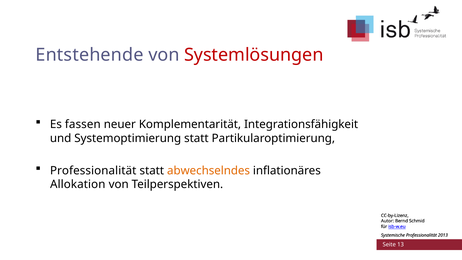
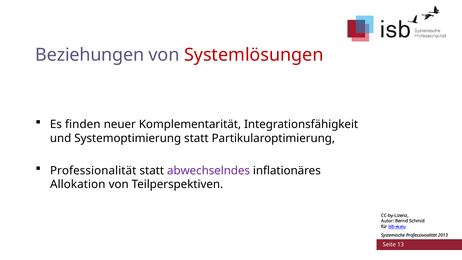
Entstehende: Entstehende -> Beziehungen (90, 55)
fassen: fassen -> finden (83, 124)
abwechselndes colour: orange -> purple (209, 171)
